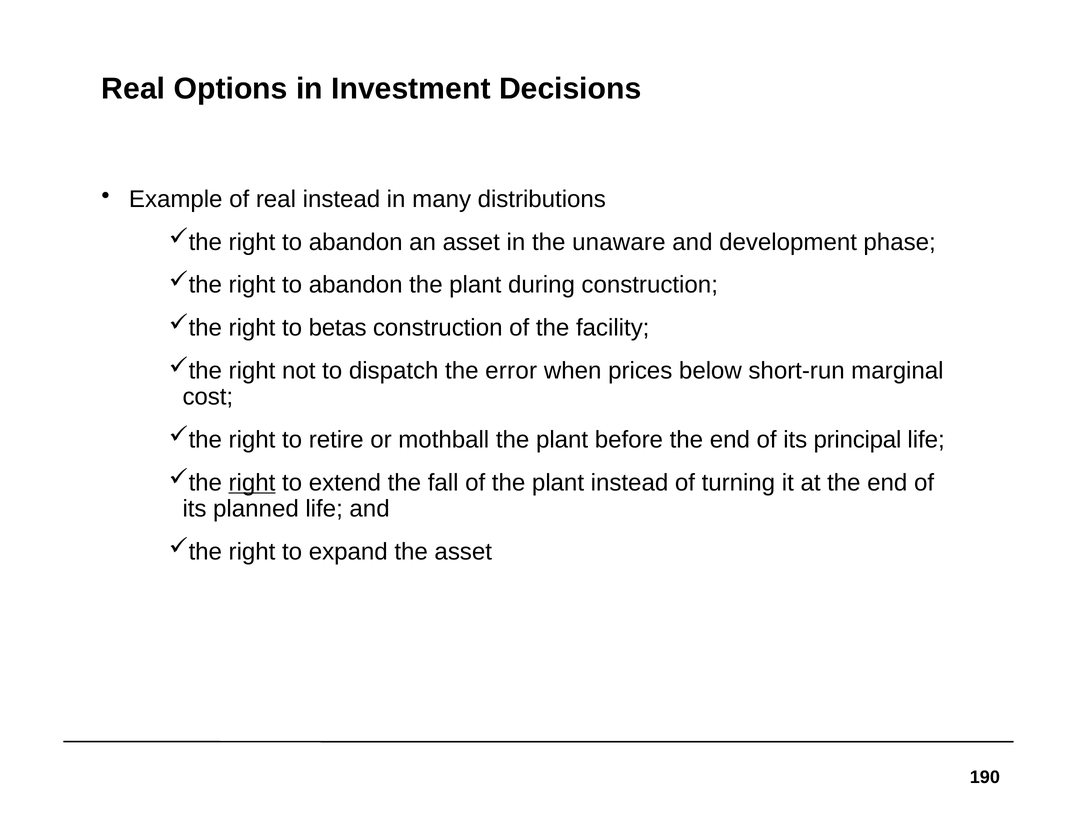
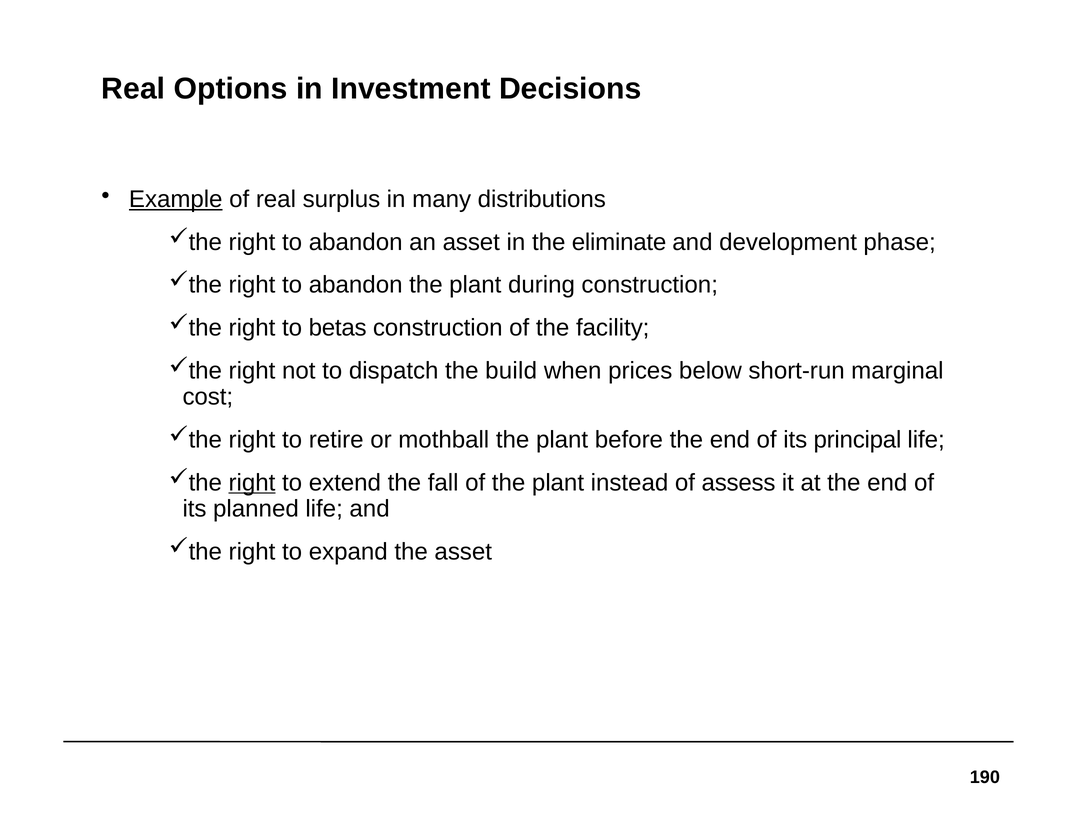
Example underline: none -> present (176, 199)
real instead: instead -> surplus (341, 199)
unaware: unaware -> eliminate (619, 242)
error: error -> build (511, 371)
turning: turning -> assess (739, 483)
